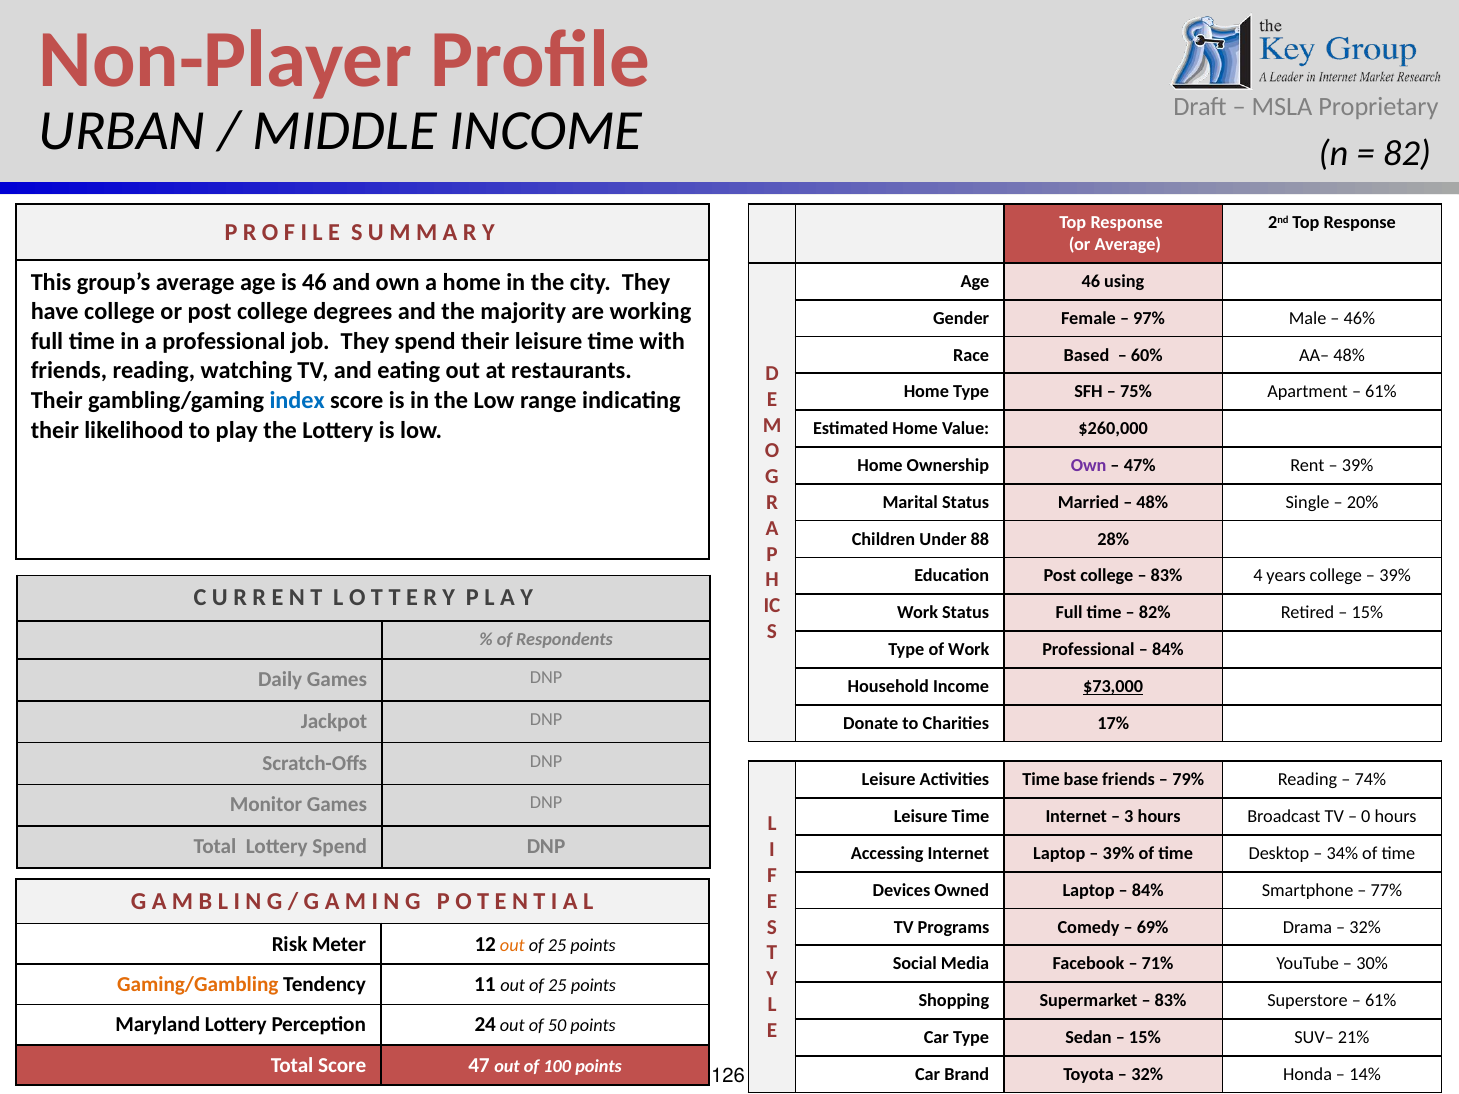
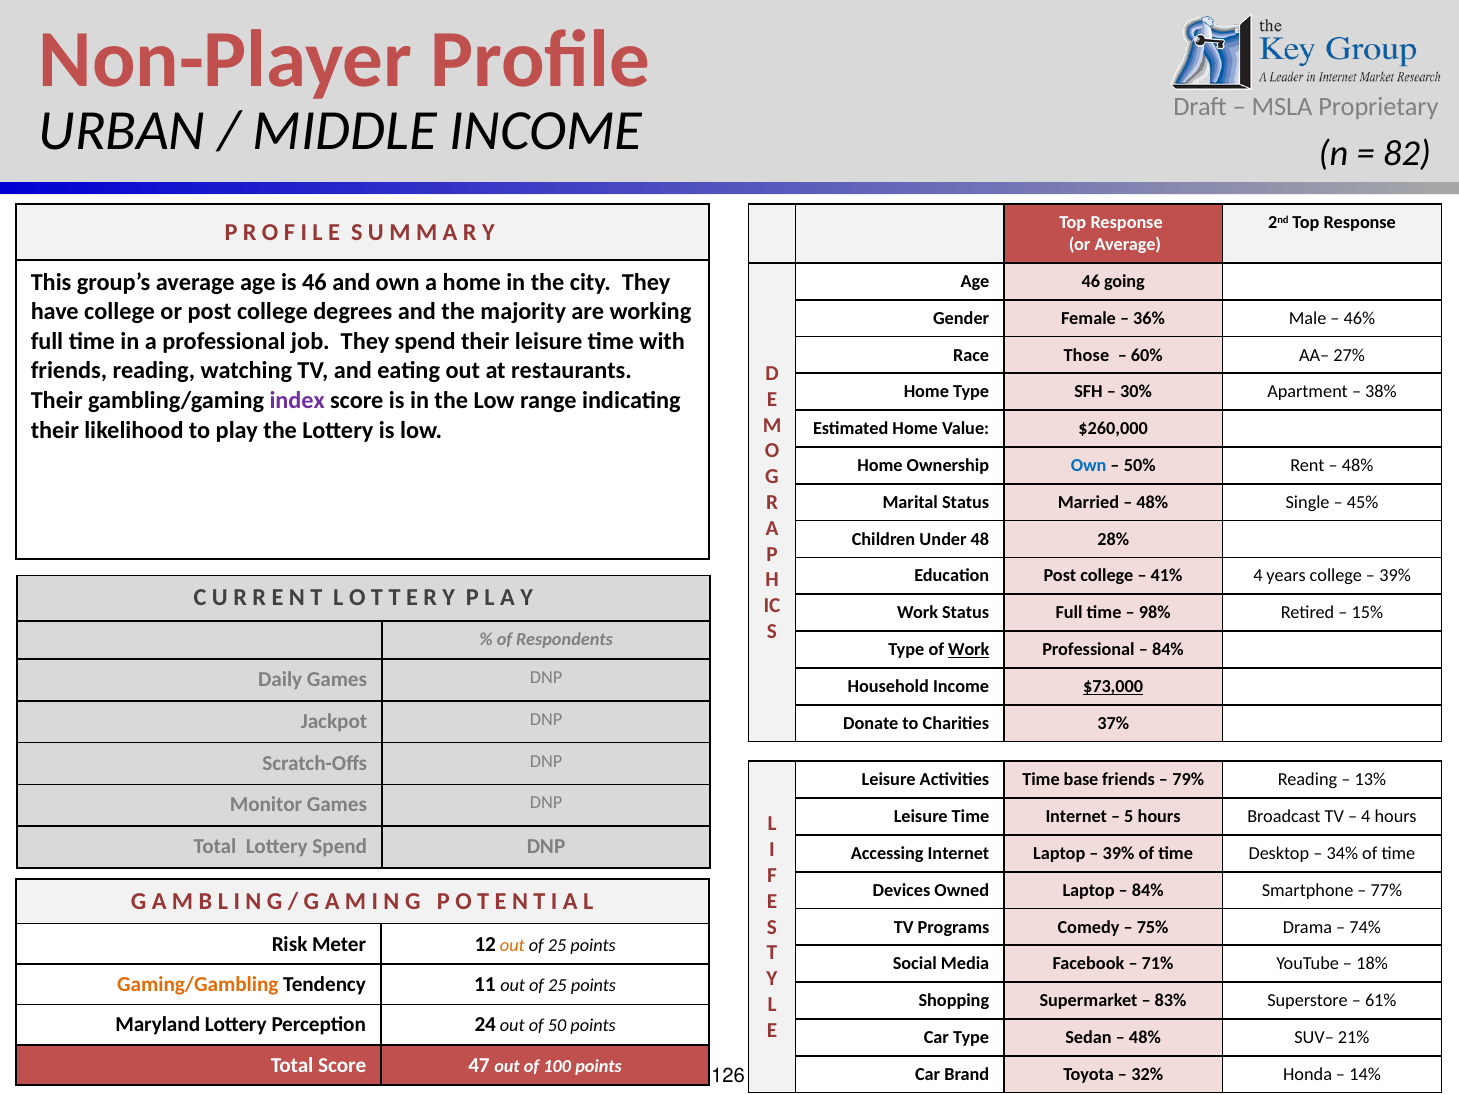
using: using -> going (1124, 282)
97%: 97% -> 36% (1149, 318)
Based: Based -> Those (1086, 355)
AA– 48%: 48% -> 27% (1349, 355)
75%: 75% -> 30% (1136, 392)
61%: 61% -> 38% (1381, 392)
index colour: blue -> purple (297, 401)
Own colour: purple -> blue (1089, 466)
47%: 47% -> 50% (1140, 466)
39%: 39% -> 48% (1358, 466)
20%: 20% -> 45% (1363, 502)
88: 88 -> 48 (980, 539)
83%: 83% -> 41% (1167, 576)
82%: 82% -> 98% (1155, 613)
Work underline: none -> present (969, 650)
17%: 17% -> 37% (1113, 723)
74%: 74% -> 13% (1370, 780)
3: 3 -> 5 (1129, 817)
0: 0 -> 4 (1366, 817)
69%: 69% -> 75% (1153, 927)
32%: 32% -> 74% (1365, 927)
30%: 30% -> 18% (1372, 964)
15%: 15% -> 48% (1145, 1038)
